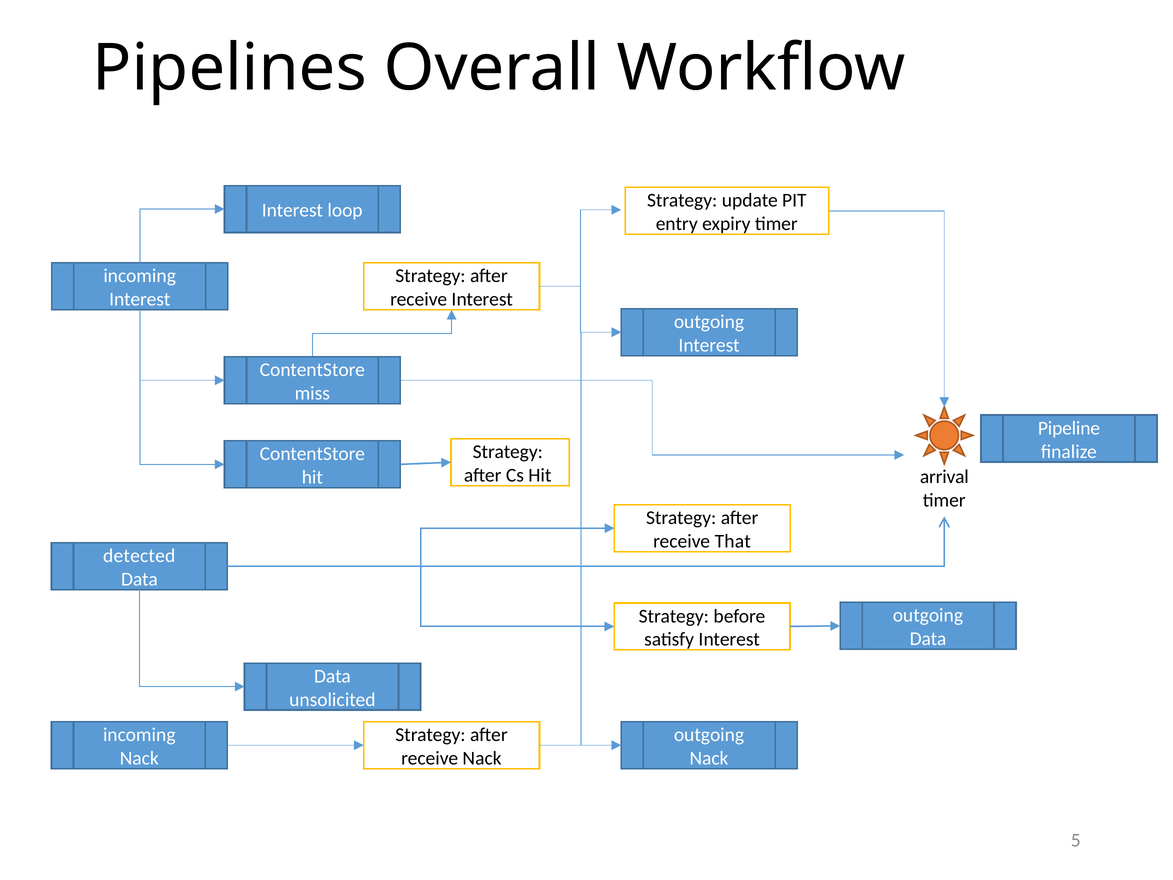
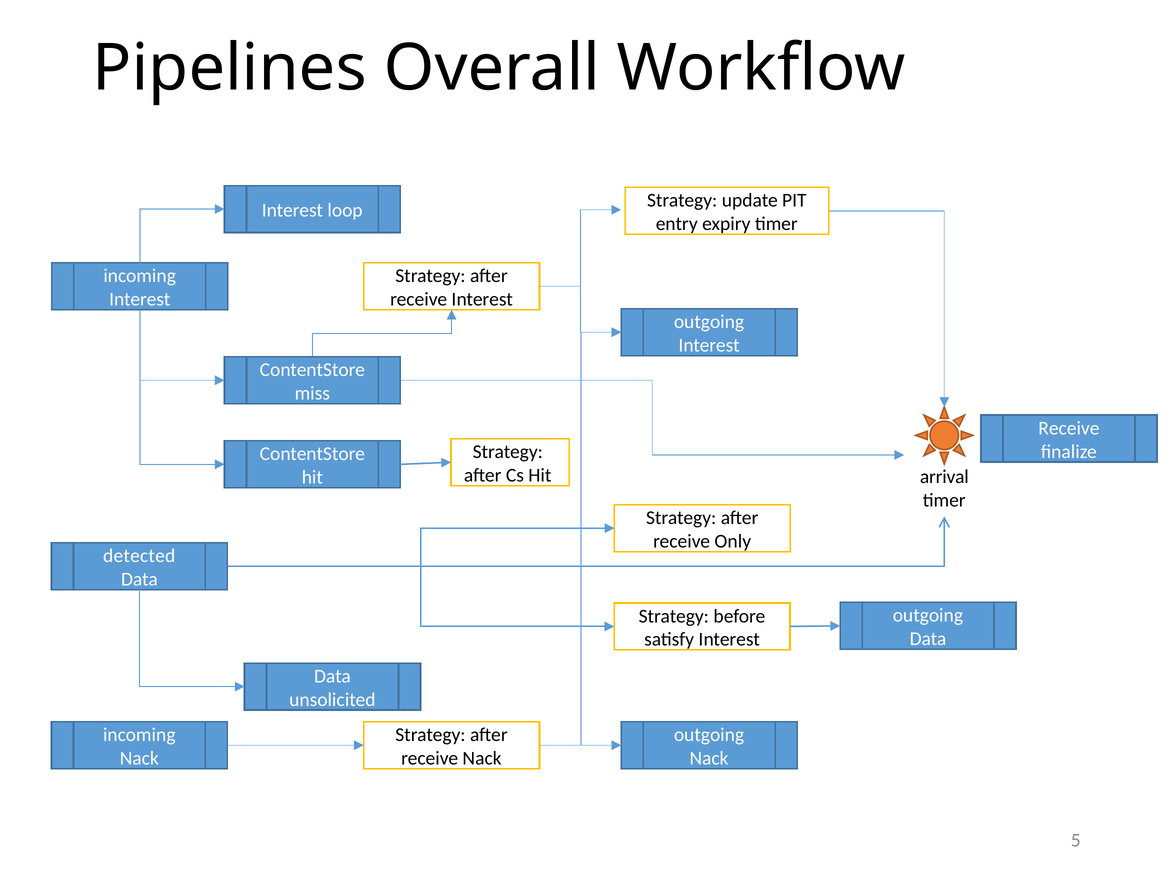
Pipeline: Pipeline -> Receive (1069, 428)
That: That -> Only (733, 541)
